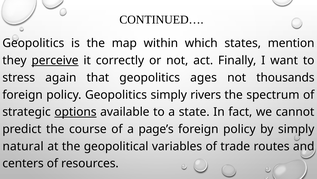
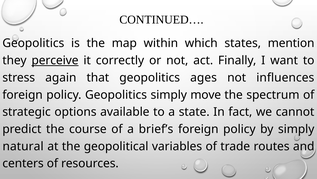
thousands: thousands -> inﬂuences (285, 77)
rivers: rivers -> move (206, 94)
options underline: present -> none (75, 112)
page’s: page’s -> brief’s (156, 129)
